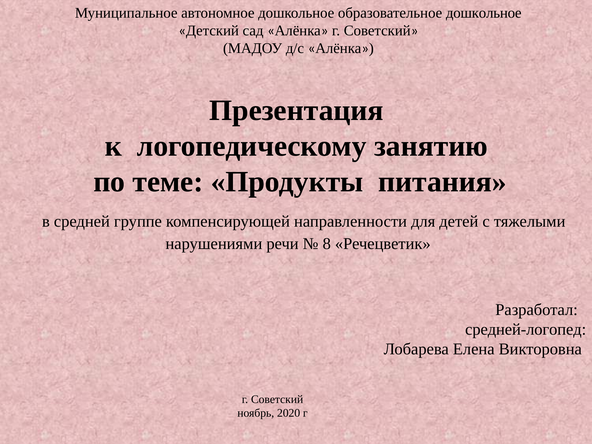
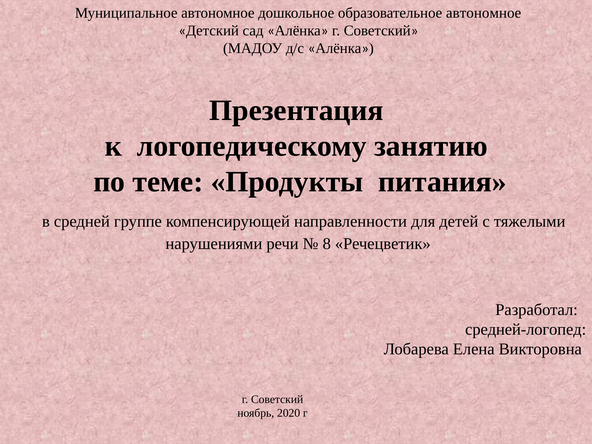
образовательное дошкольное: дошкольное -> автономное (484, 13)
